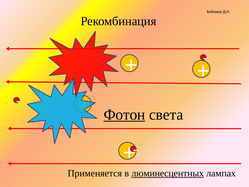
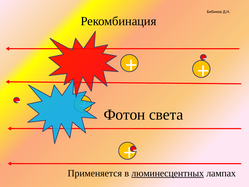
Фотон underline: present -> none (124, 115)
